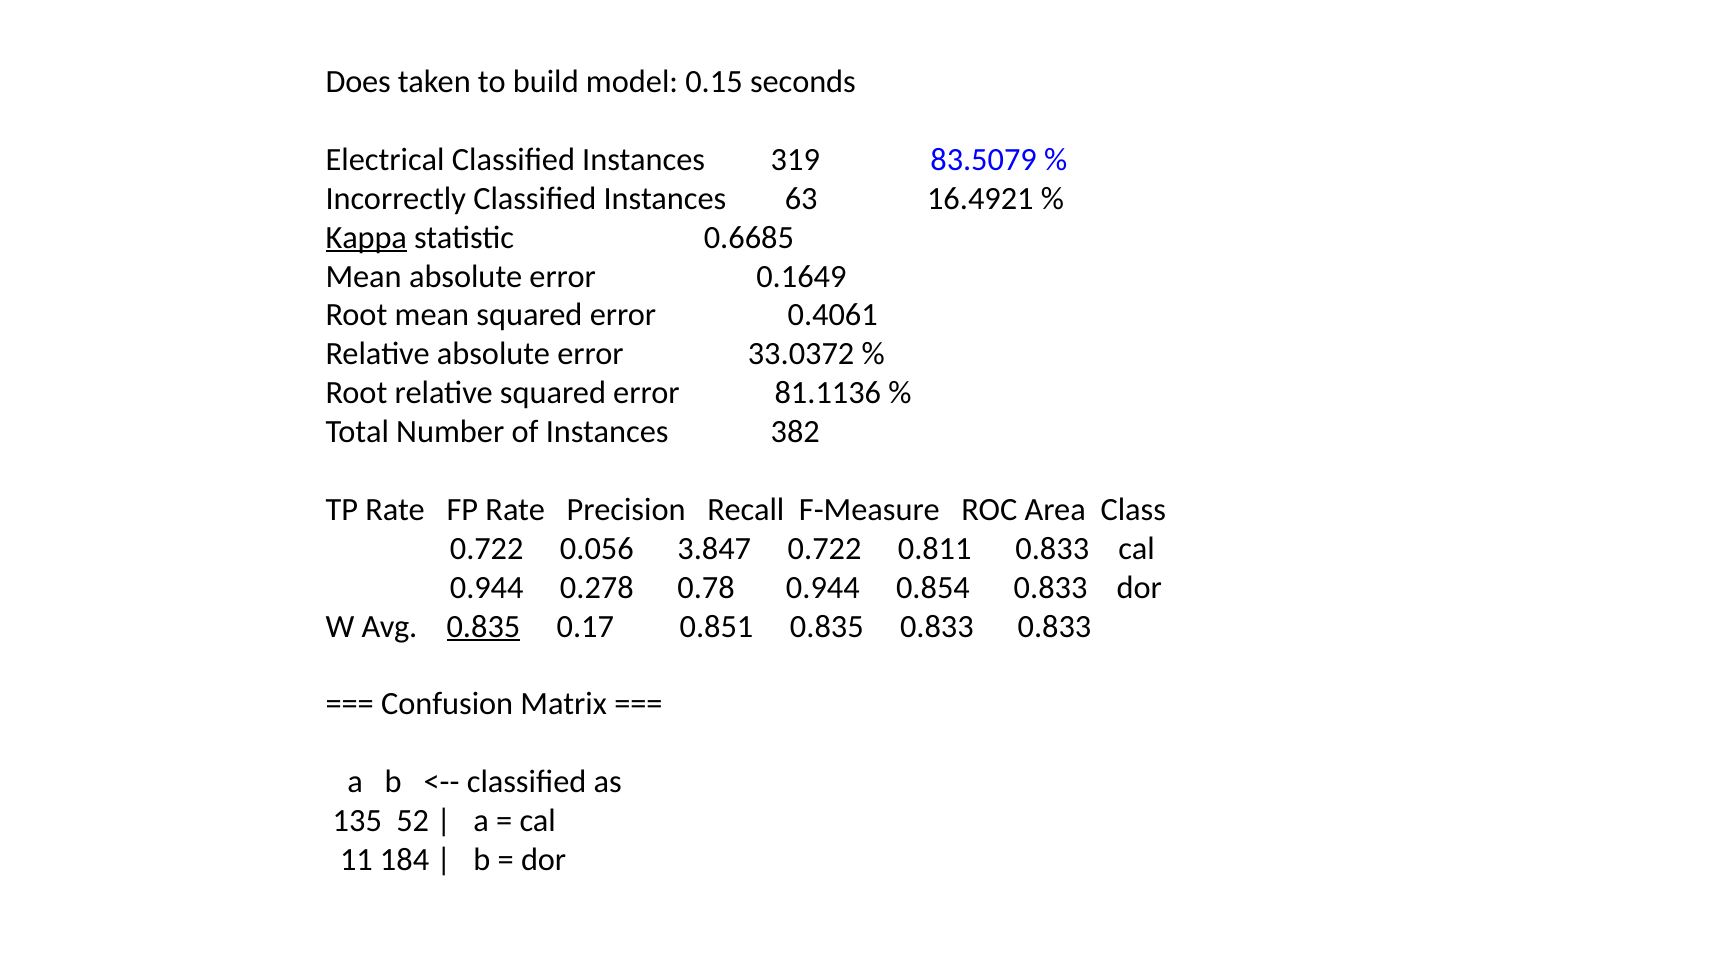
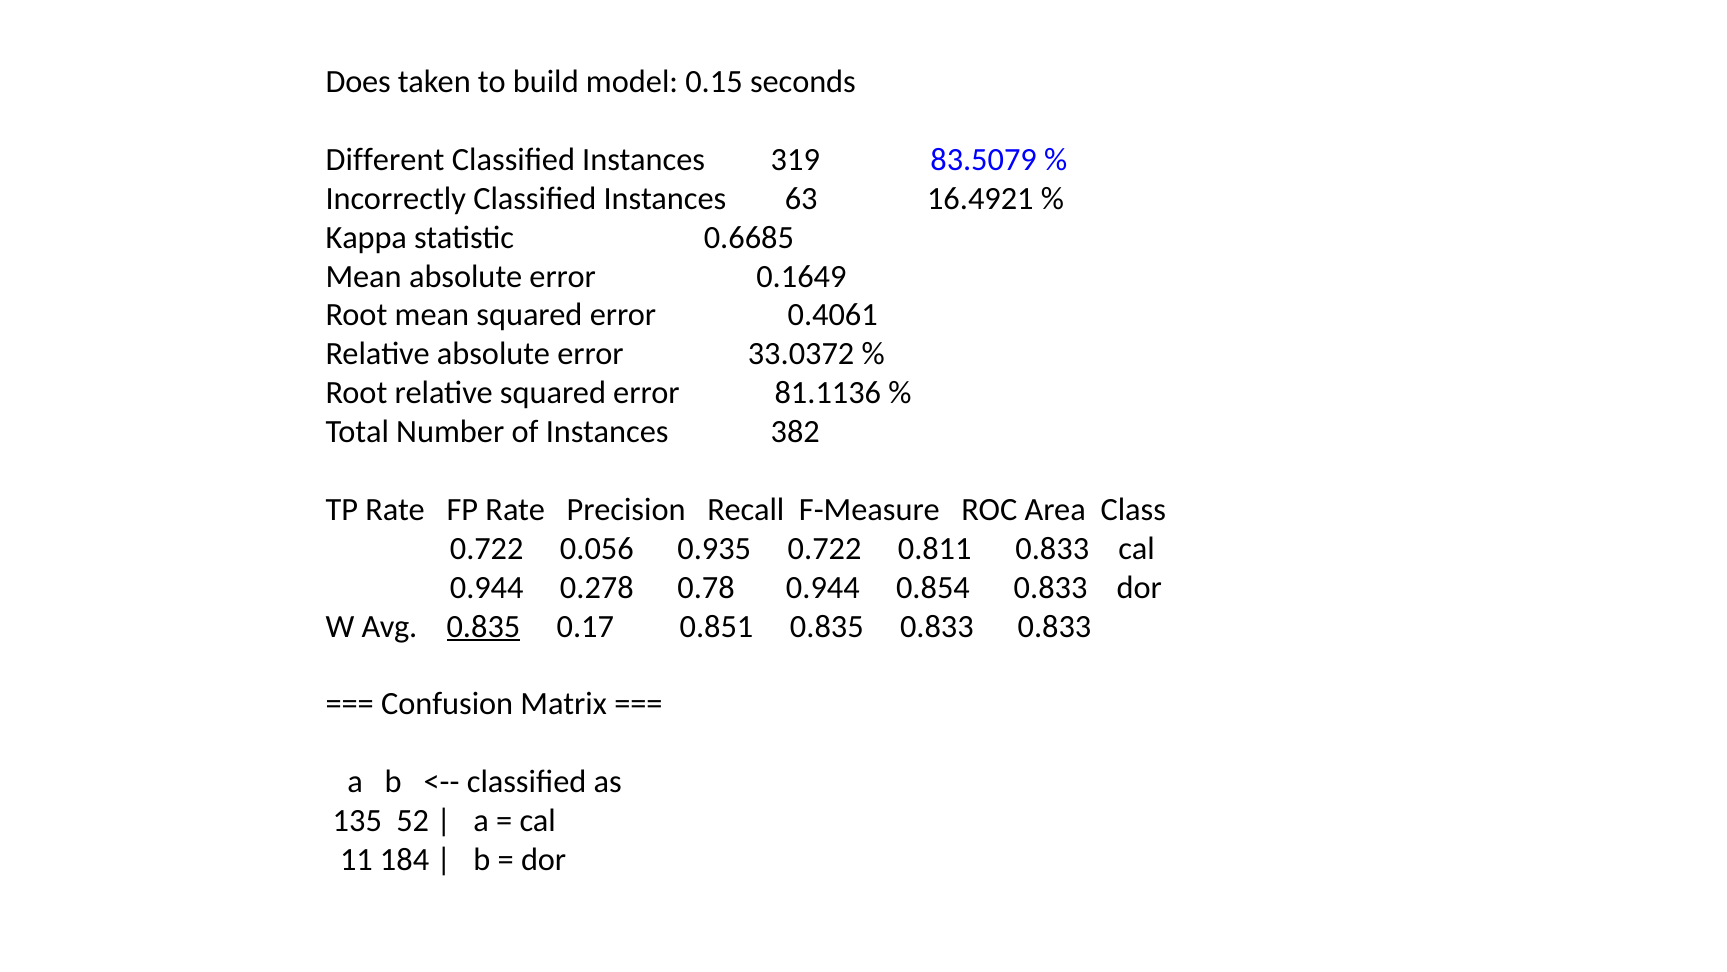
Electrical: Electrical -> Different (385, 160)
Kappa underline: present -> none (366, 237)
3.847: 3.847 -> 0.935 (714, 548)
